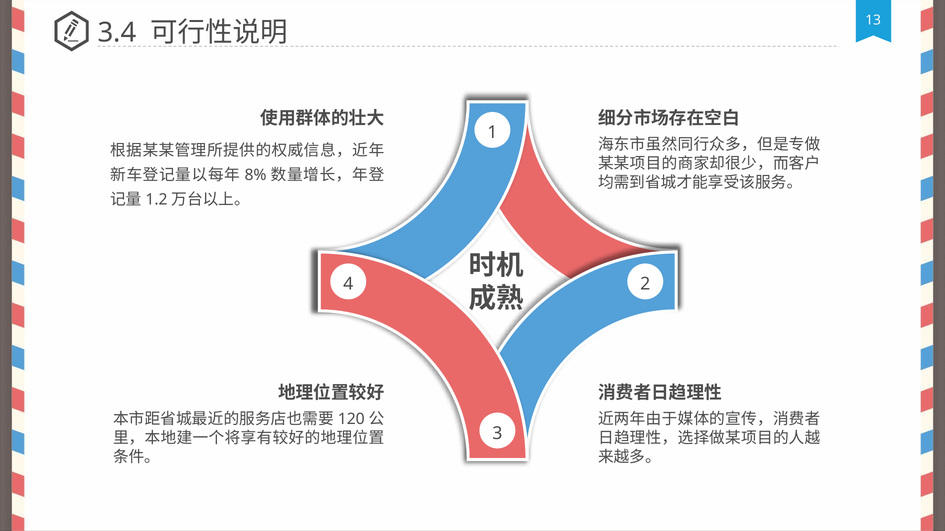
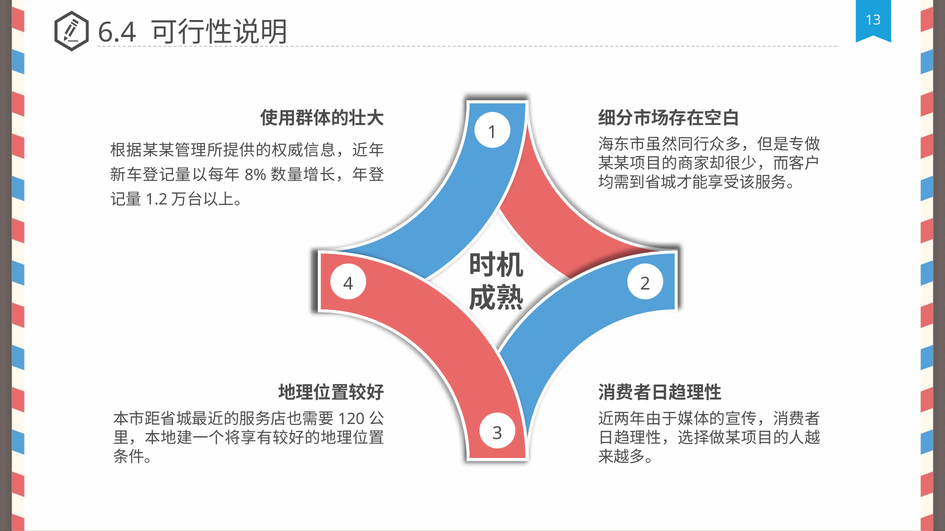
3.4: 3.4 -> 6.4 (117, 33)
